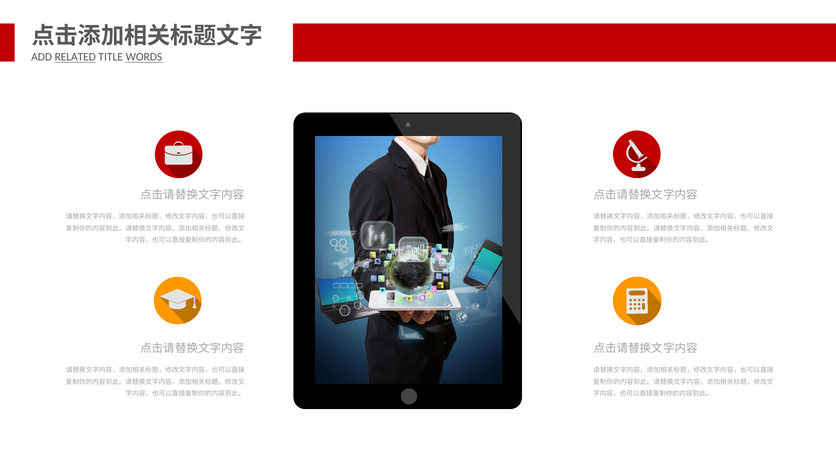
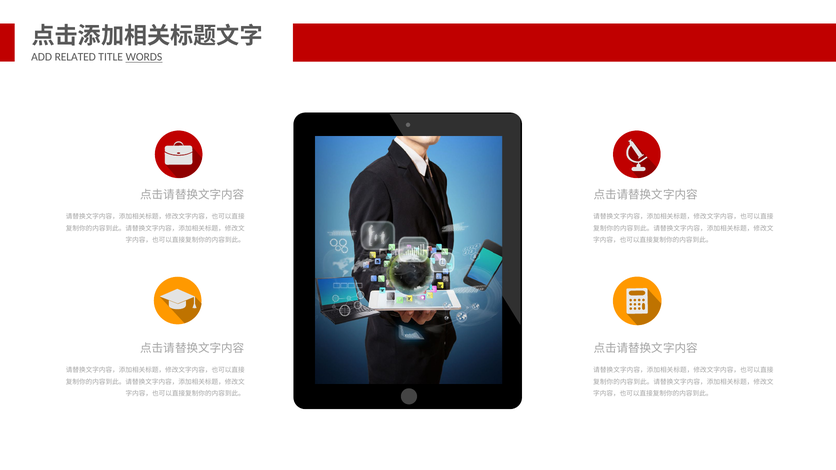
RELATED underline: present -> none (75, 57)
